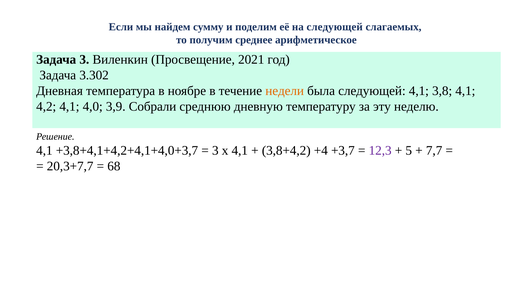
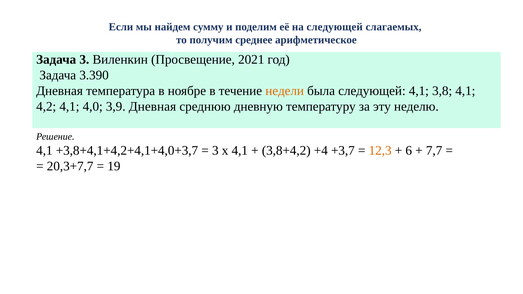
3.302: 3.302 -> 3.390 (94, 75)
3,9 Собрали: Собрали -> Дневная (152, 107)
12,3 colour: purple -> orange (380, 151)
5: 5 -> 6 (409, 151)
68: 68 -> 19 (114, 166)
